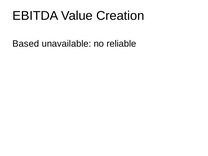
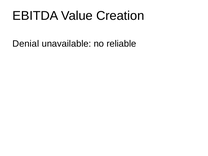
Based: Based -> Denial (26, 44)
